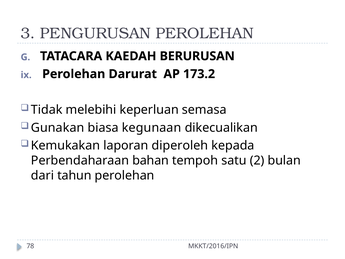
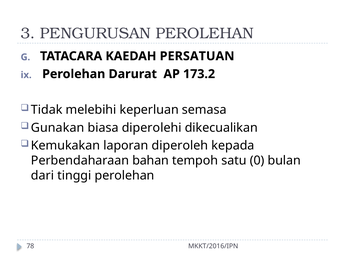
BERURUSAN: BERURUSAN -> PERSATUAN (197, 56)
kegunaan: kegunaan -> diperolehi (152, 128)
2: 2 -> 0 (257, 160)
tahun: tahun -> tinggi (74, 175)
